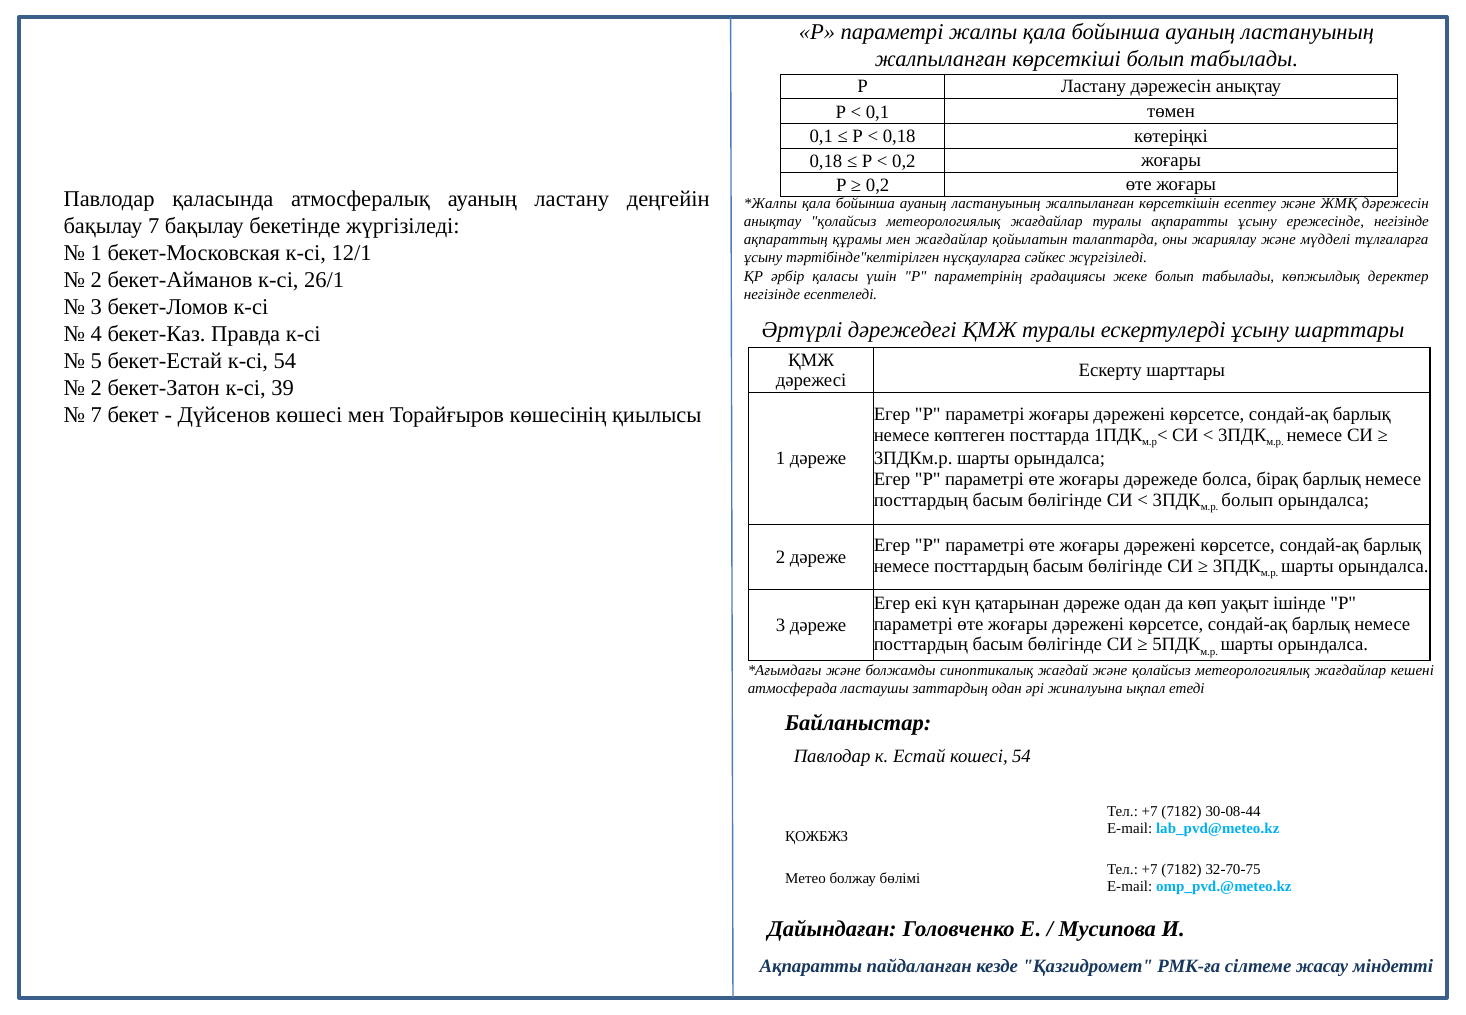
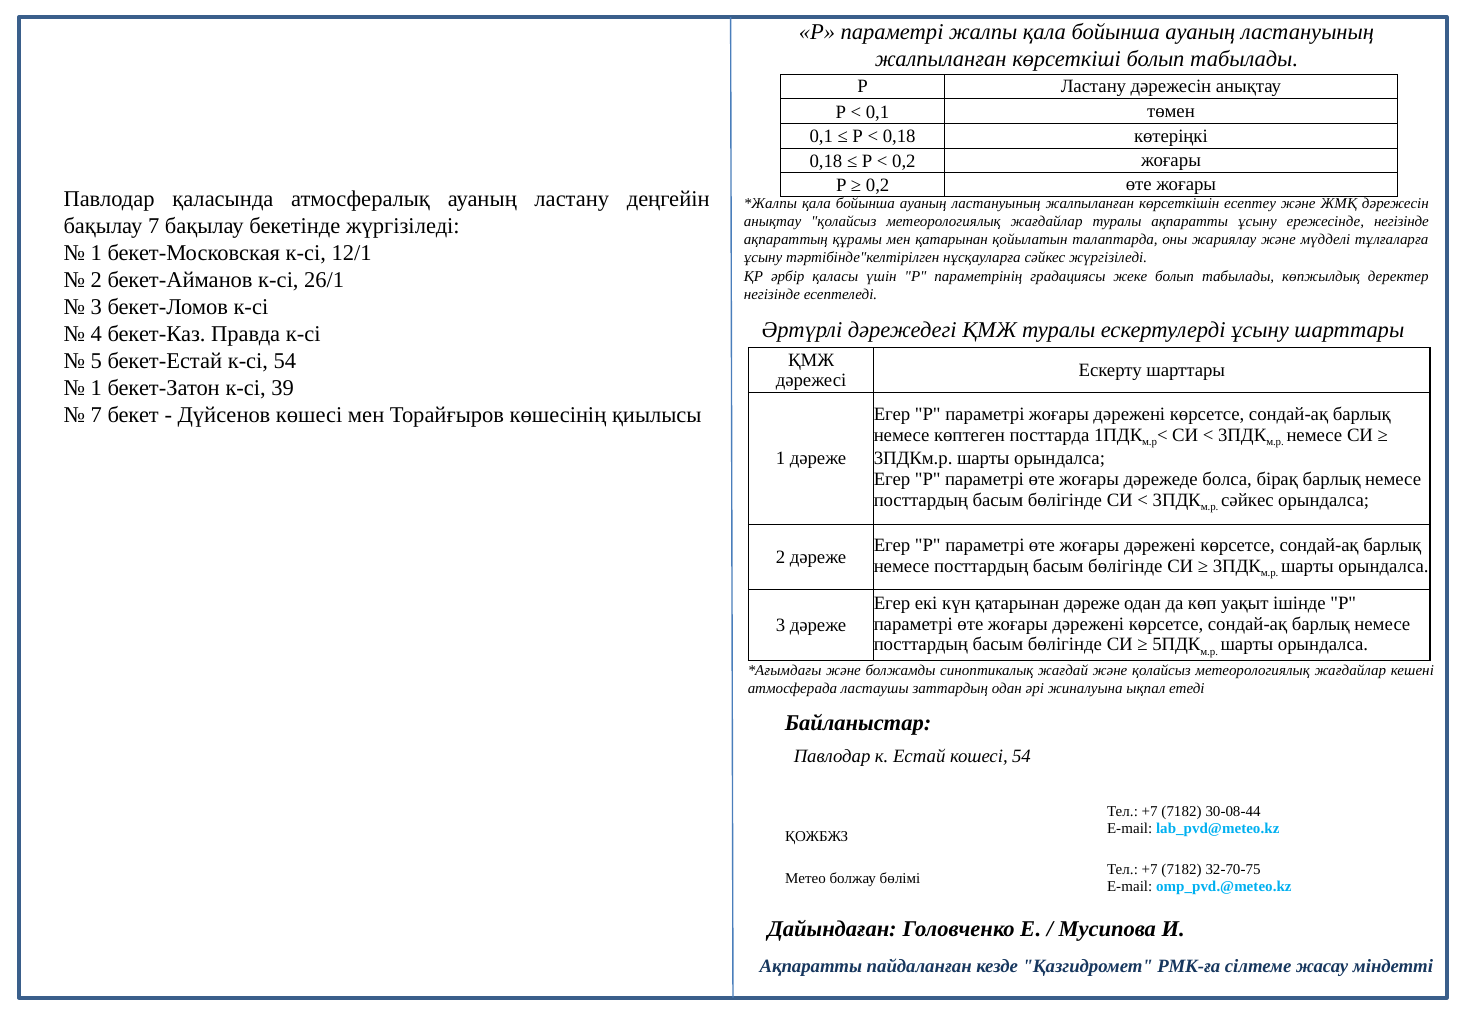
мен жағдайлар: жағдайлар -> қатарынан (952, 240)
2: 2 -> 1 (96, 388)
болып: болып -> сәйкес (1247, 500)
